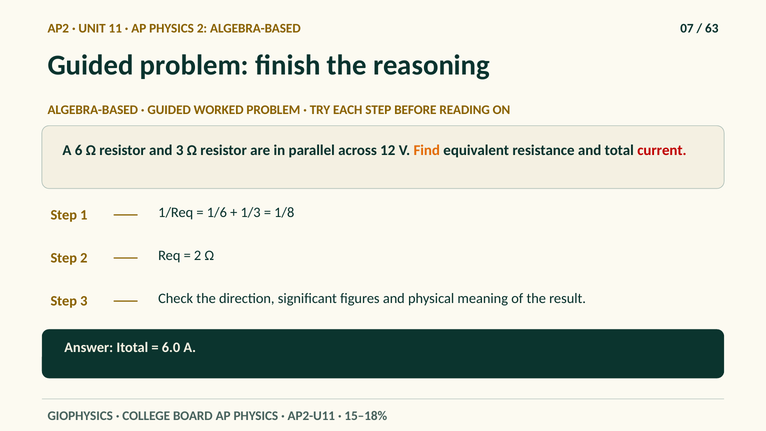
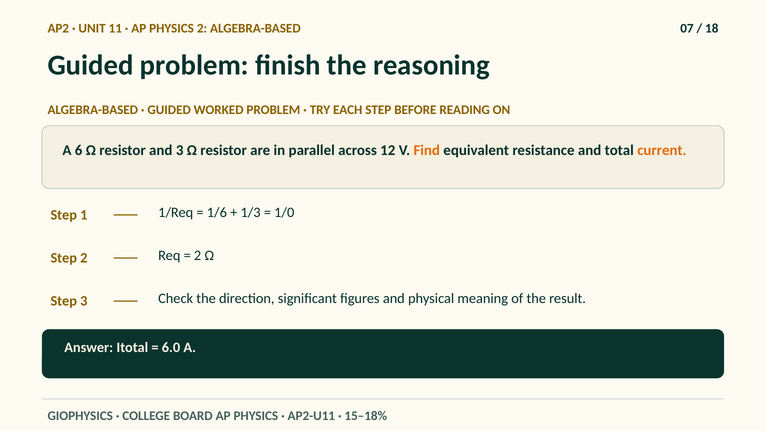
63: 63 -> 18 (712, 28)
current colour: red -> orange (662, 150)
1/8: 1/8 -> 1/0 (284, 212)
